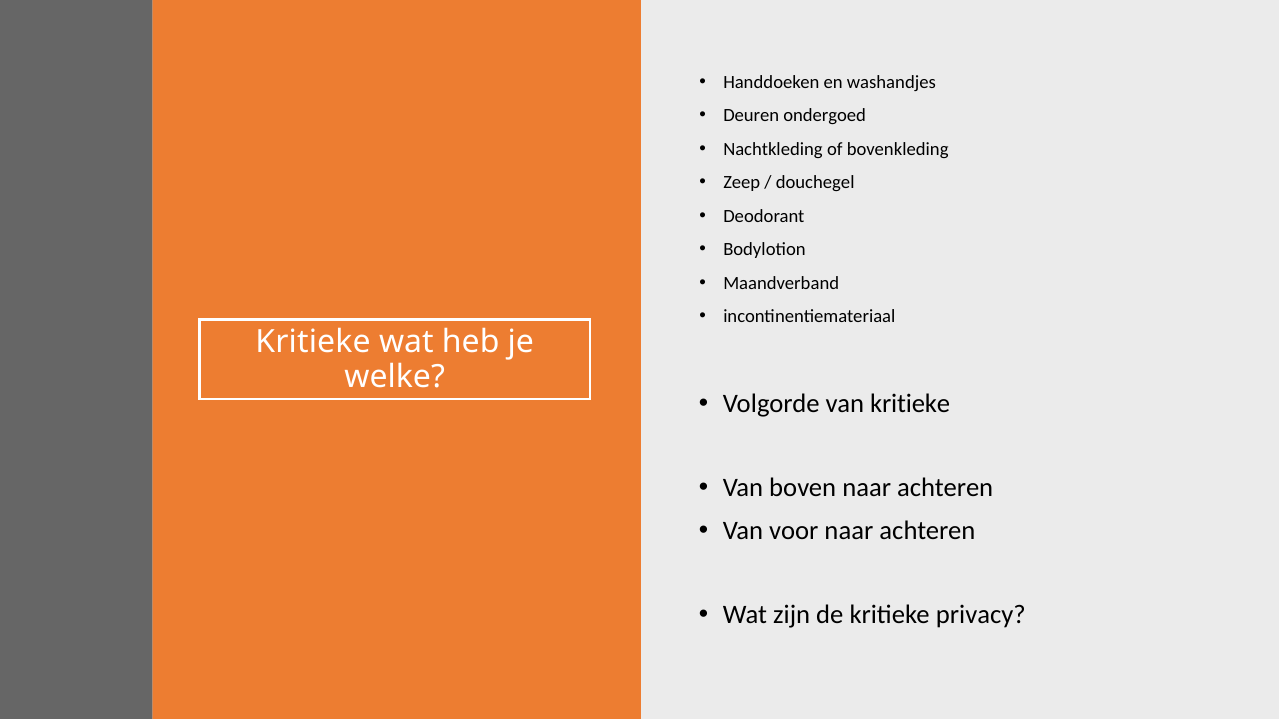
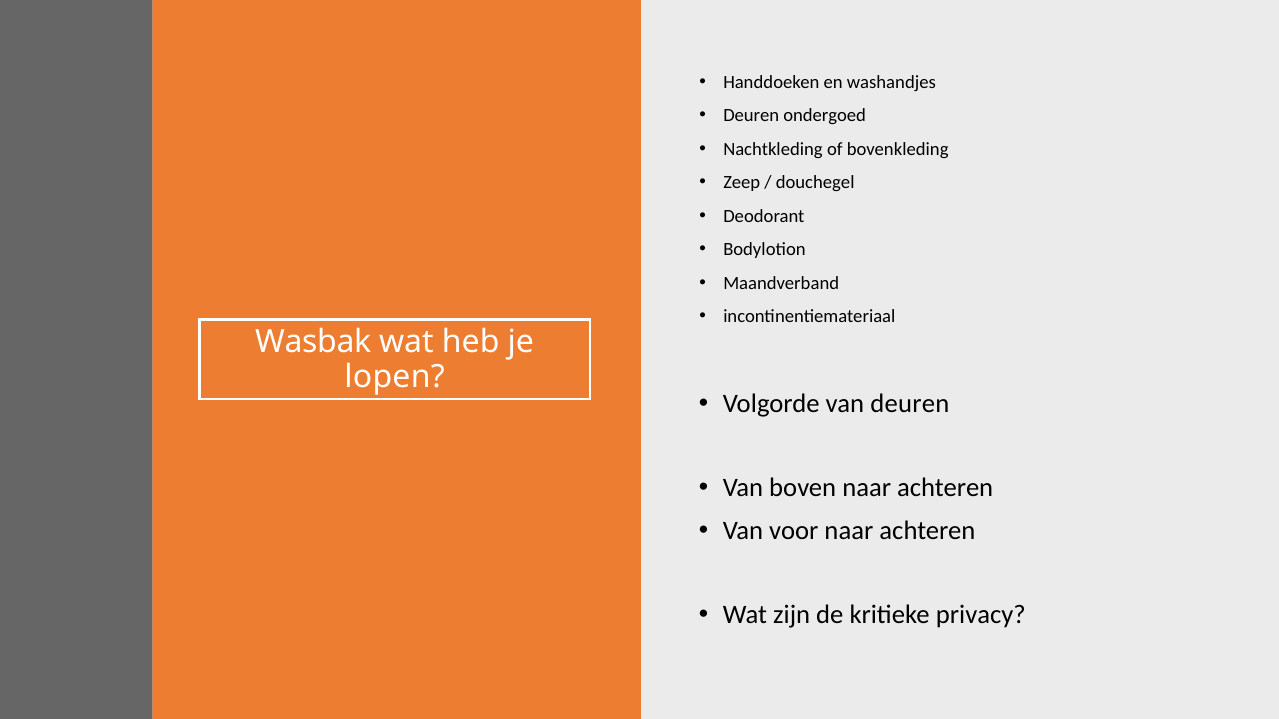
Kritieke: Kritieke -> Wasbak (313, 342)
welke: welke -> lopen (395, 377)
van kritieke: kritieke -> deuren (910, 404)
